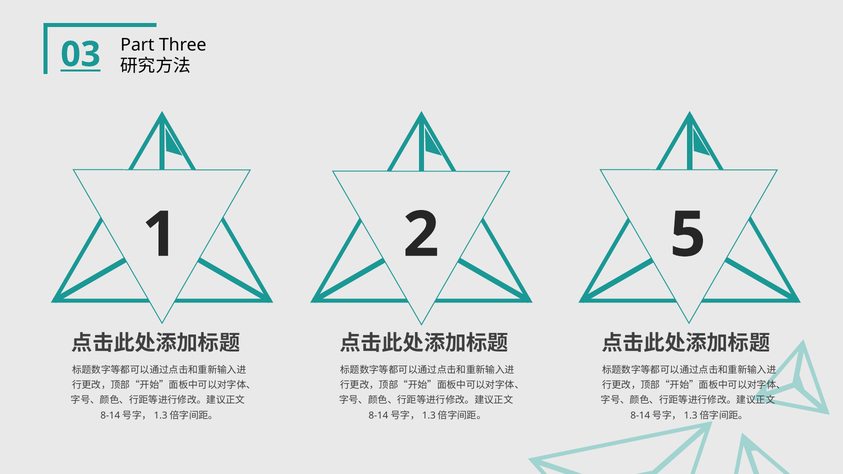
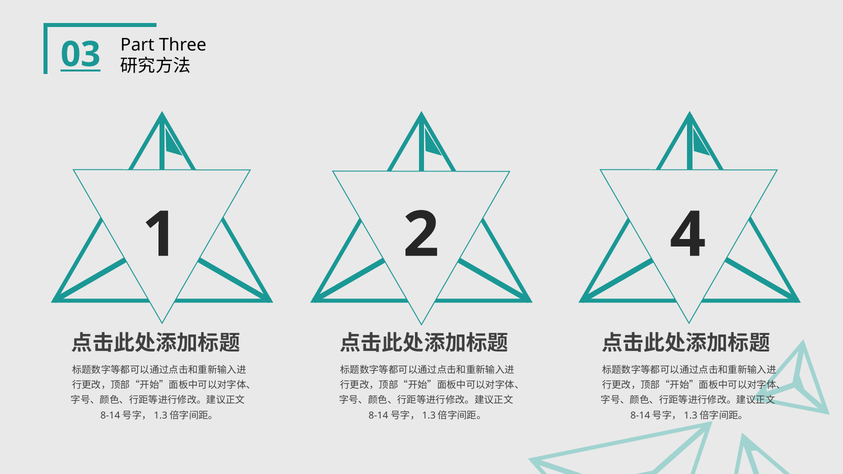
5: 5 -> 4 (688, 235)
